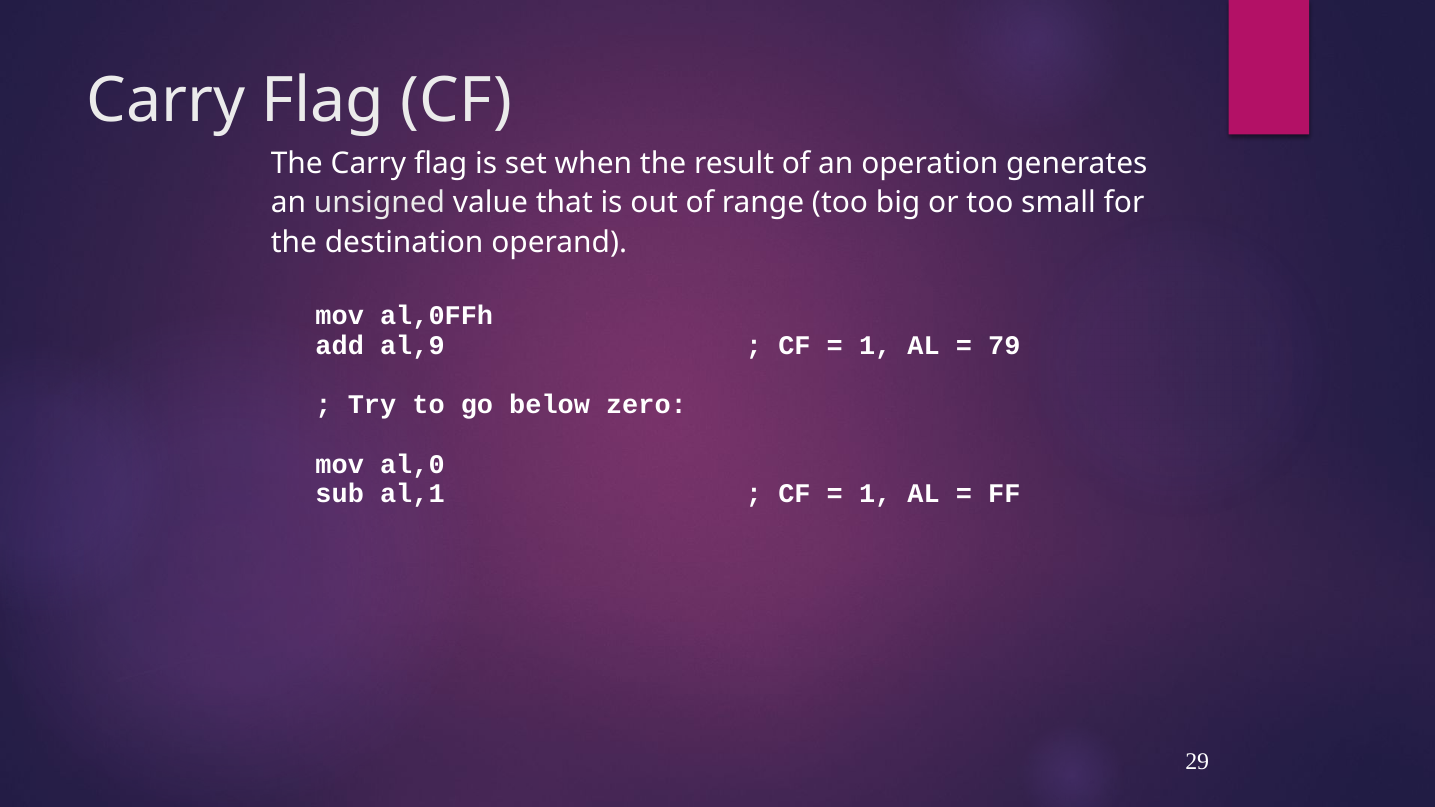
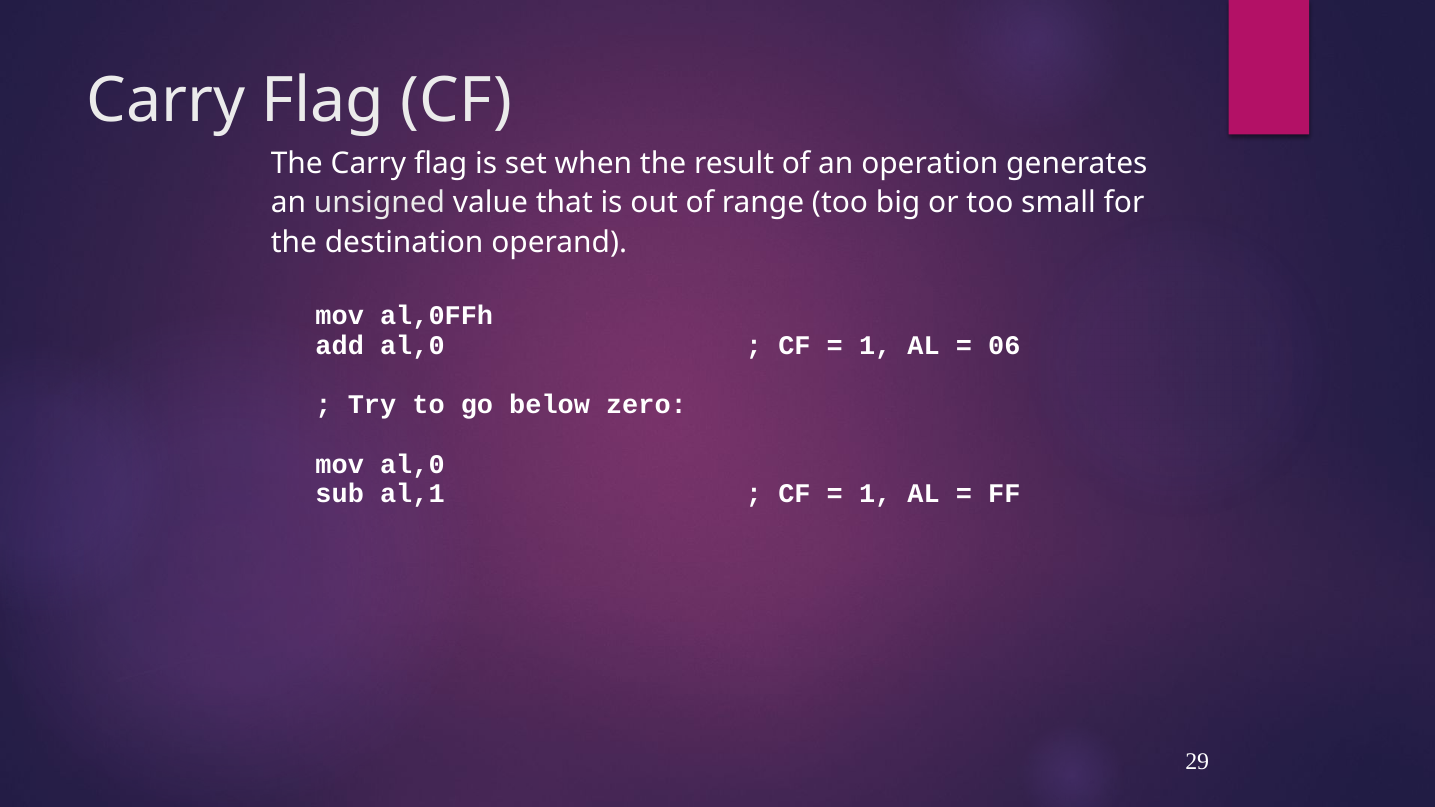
add al,9: al,9 -> al,0 (412, 346)
79: 79 -> 06 (1004, 346)
